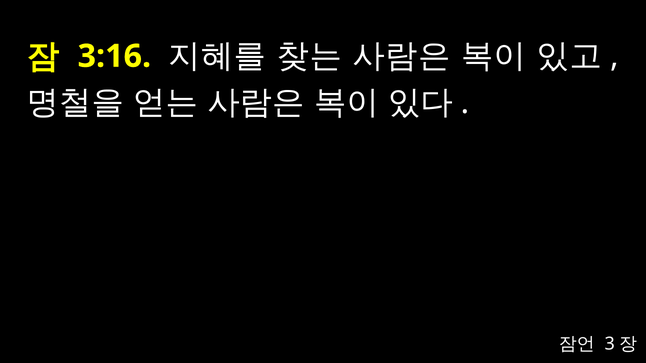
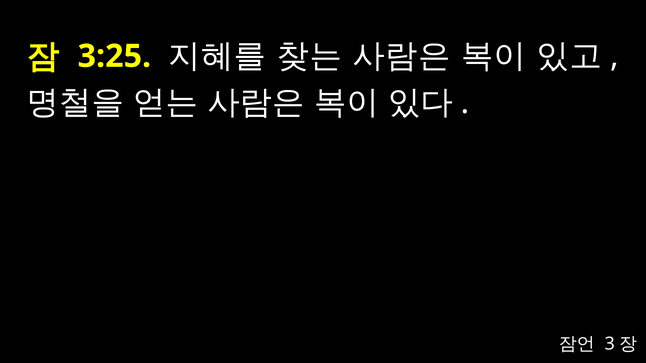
3:16: 3:16 -> 3:25 (114, 56)
